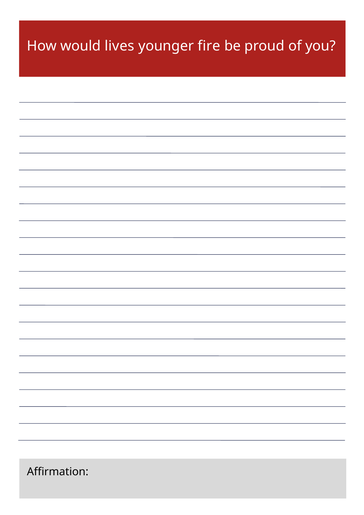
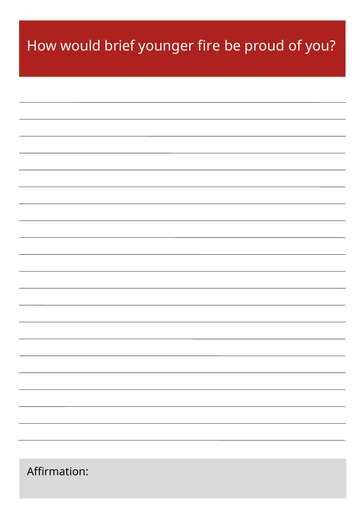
lives: lives -> brief (120, 46)
